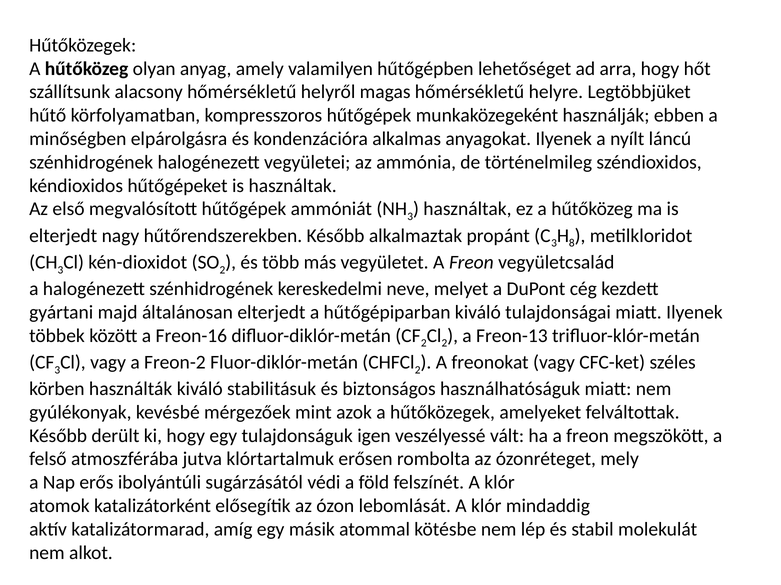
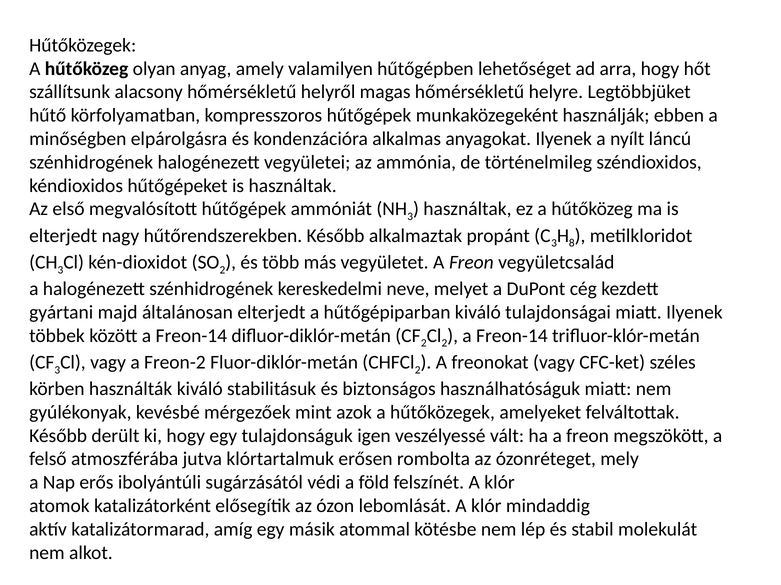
között a Freon-16: Freon-16 -> Freon-14 (191, 336)
Freon-13: Freon-13 -> Freon-14 (512, 336)
